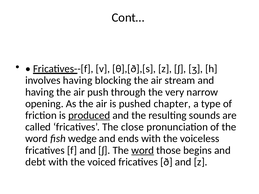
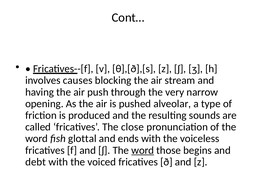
involves having: having -> causes (78, 81)
chapter: chapter -> alveolar (172, 104)
produced underline: present -> none (89, 115)
wedge: wedge -> glottal (82, 139)
